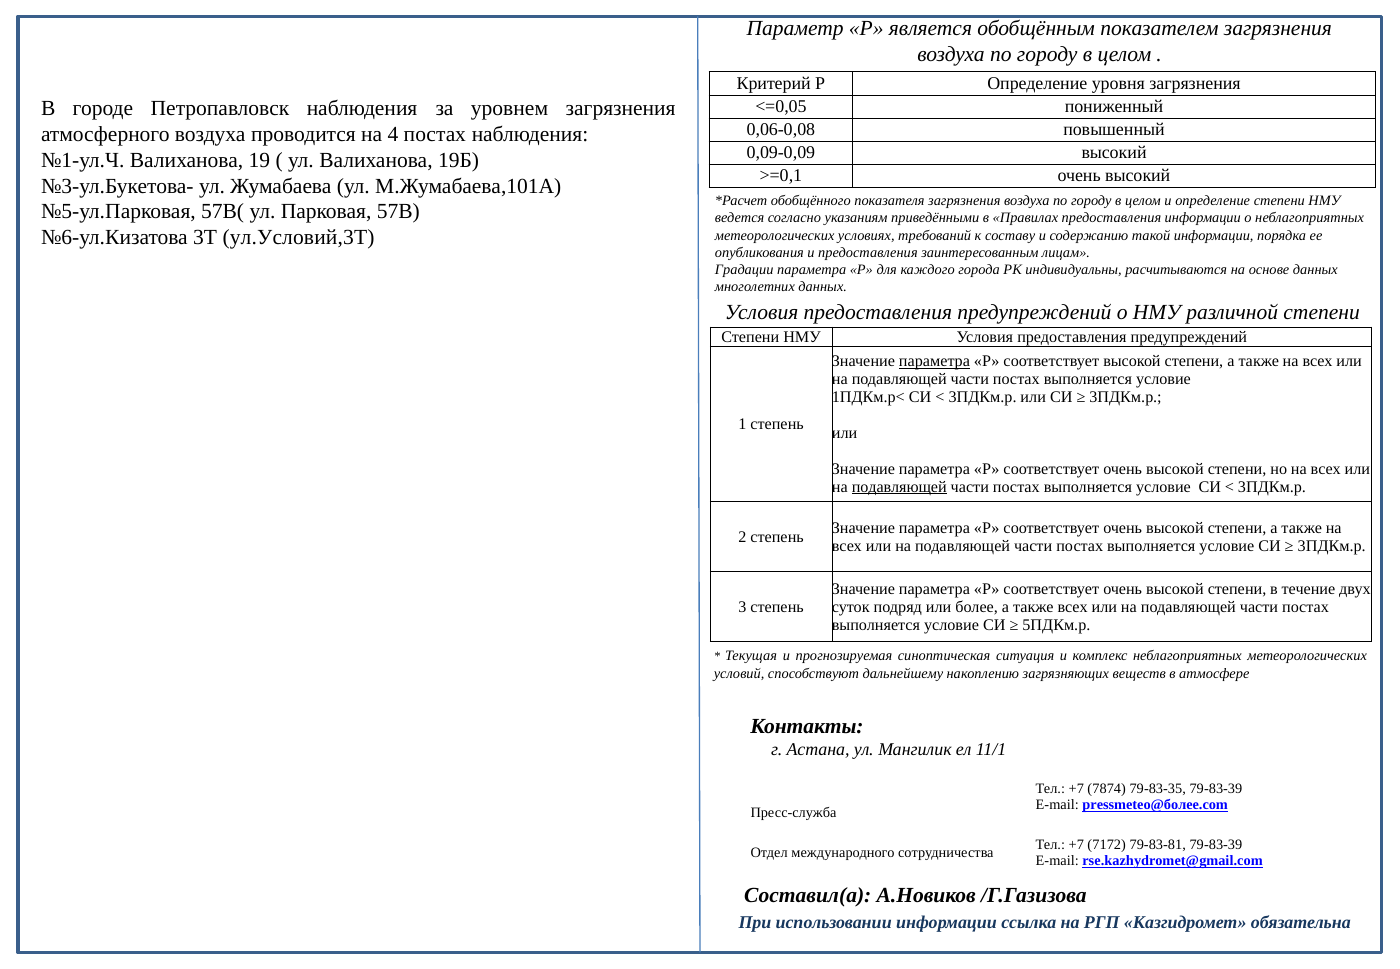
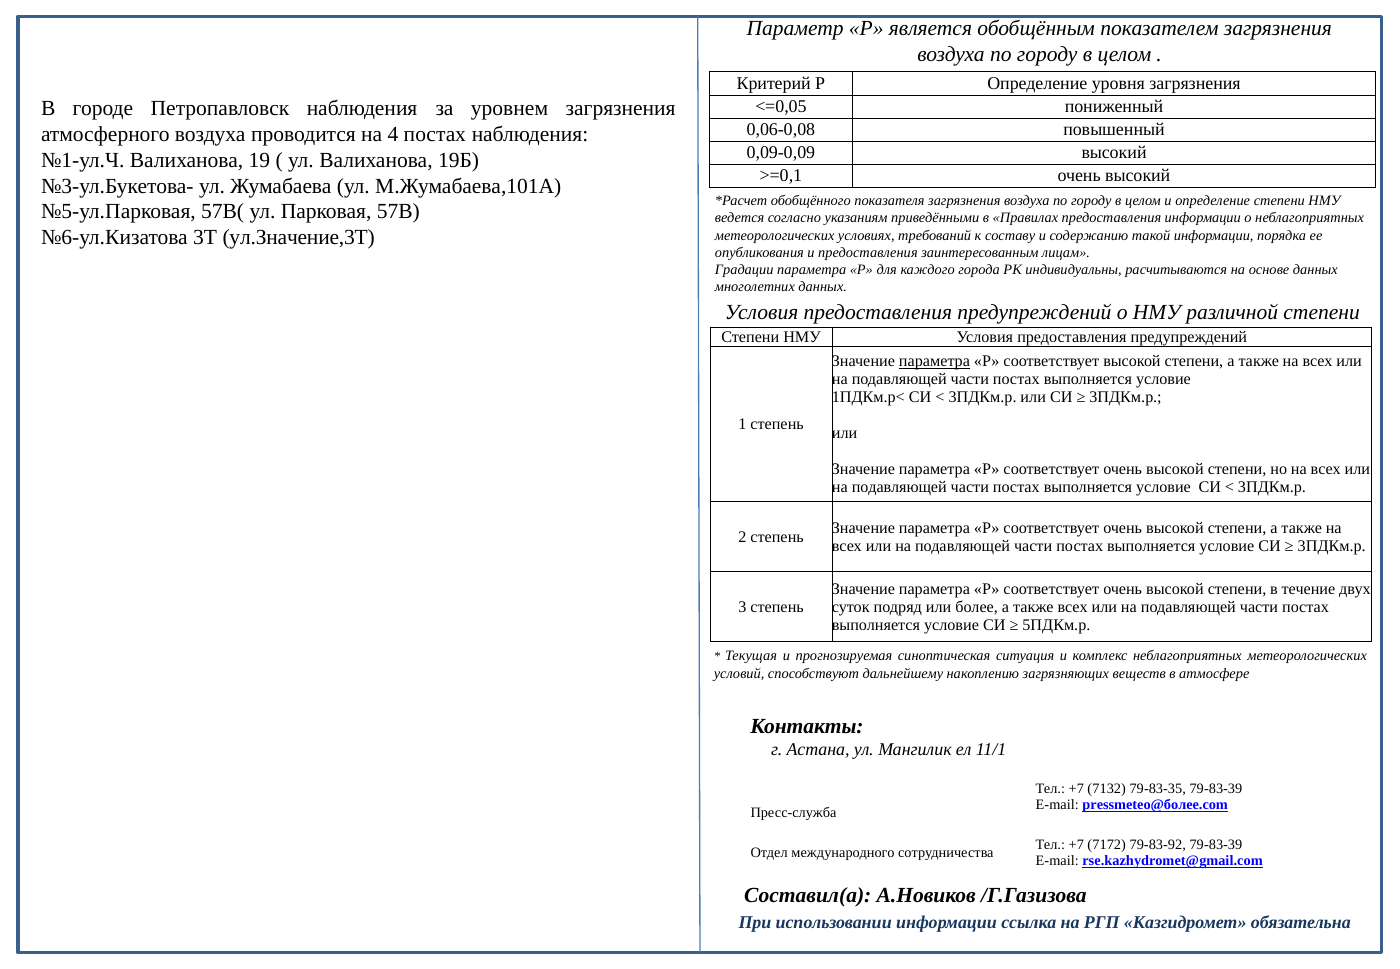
ул.Условий,3Т: ул.Условий,3Т -> ул.Значение,3Т (299, 238)
подавляющей underline: present -> none (899, 487)
7874: 7874 -> 7132 (1107, 789)
79-83-81: 79-83-81 -> 79-83-92 (1158, 845)
